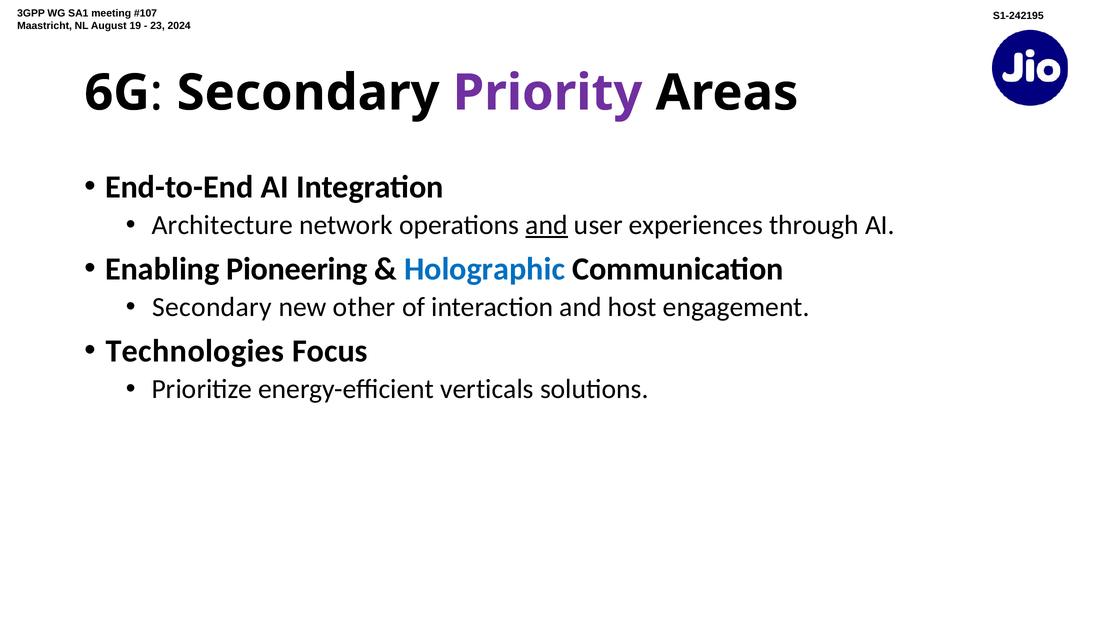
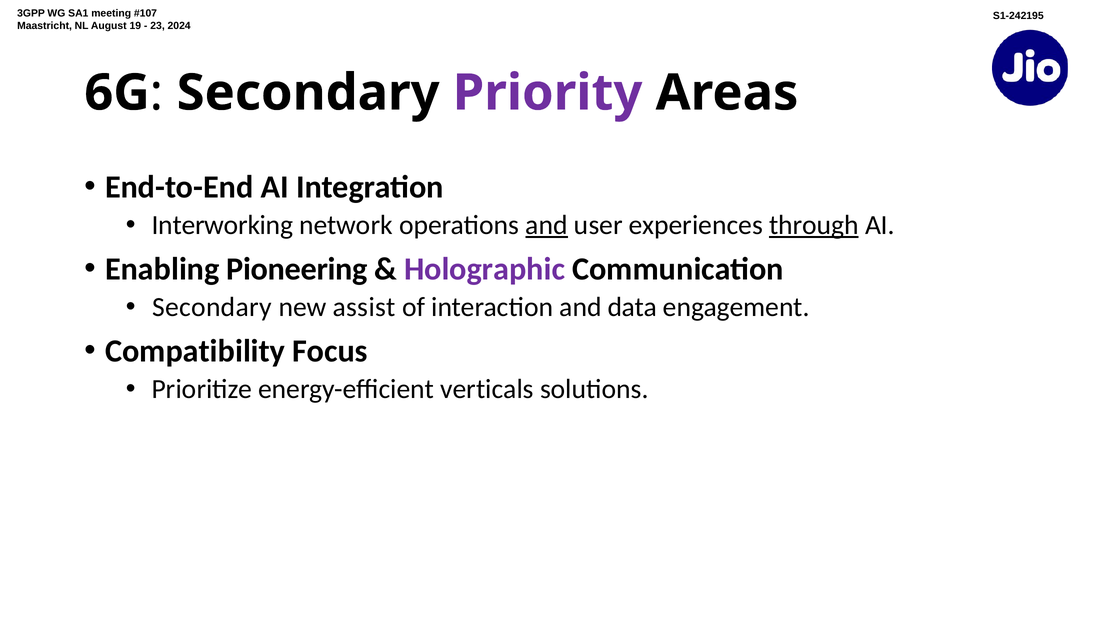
Architecture: Architecture -> Interworking (222, 225)
through underline: none -> present (814, 225)
Holographic colour: blue -> purple (485, 269)
other: other -> assist (364, 307)
host: host -> data (632, 307)
Technologies: Technologies -> Compatibility (195, 351)
